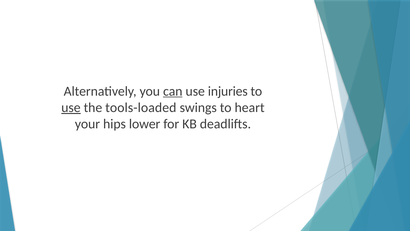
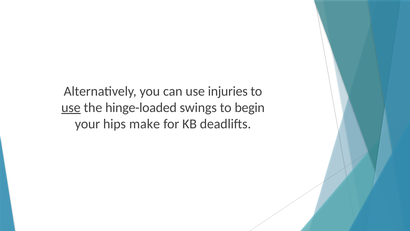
can underline: present -> none (173, 91)
tools-loaded: tools-loaded -> hinge-loaded (141, 107)
heart: heart -> begin (250, 107)
lower: lower -> make (145, 124)
